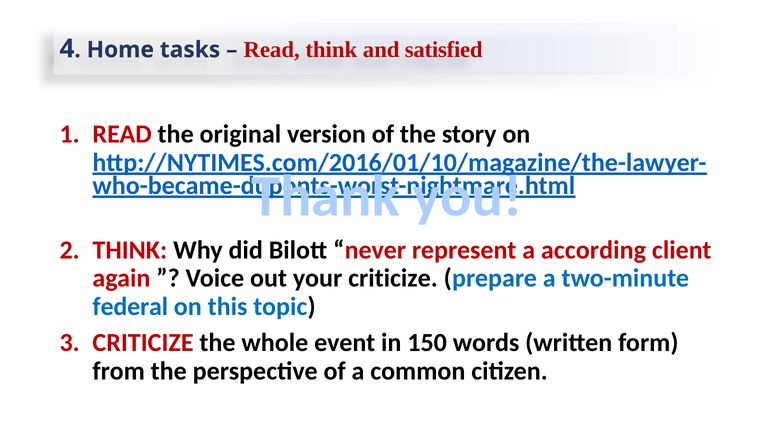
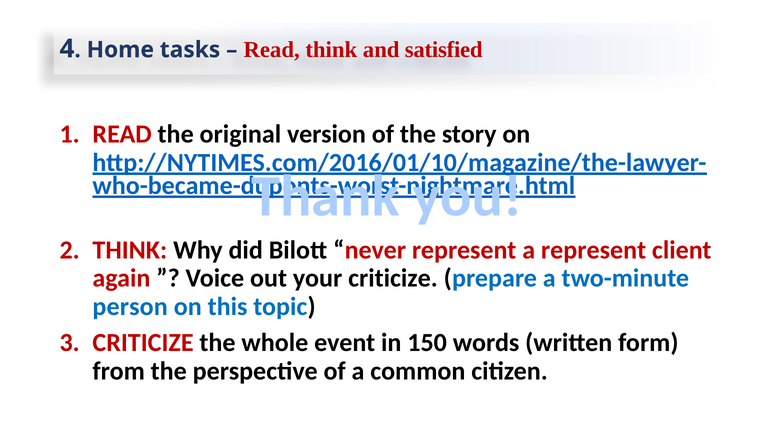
a according: according -> represent (594, 250)
federal: federal -> person (130, 306)
